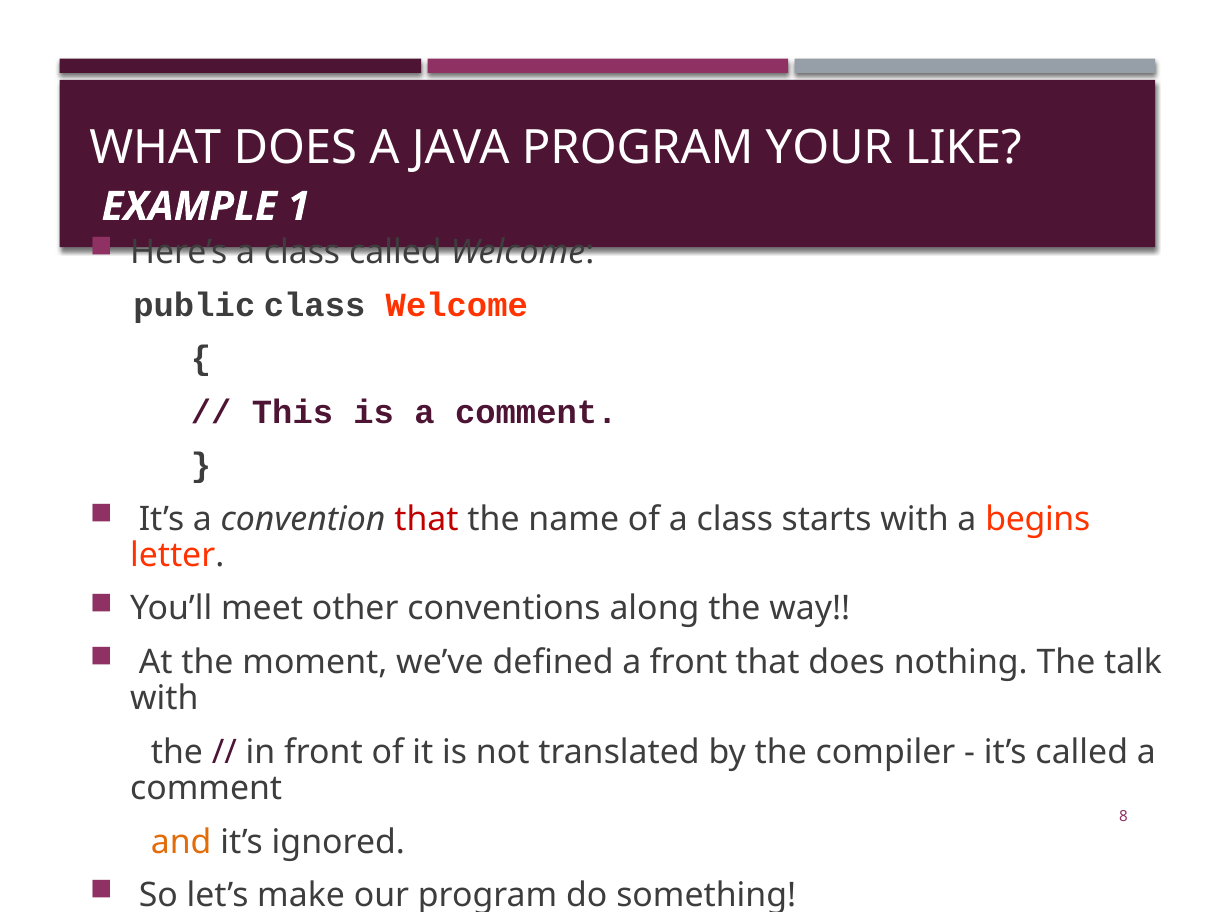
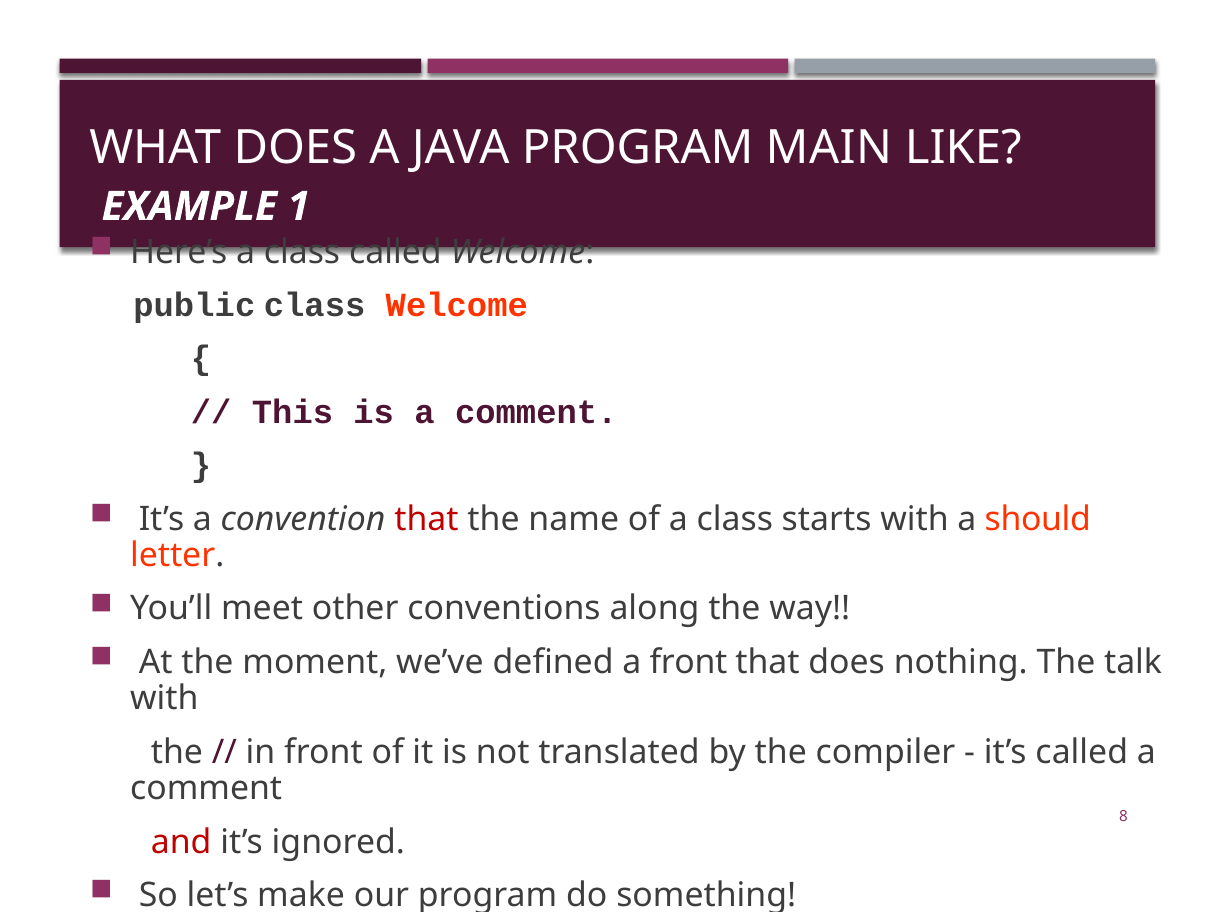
YOUR: YOUR -> MAIN (829, 147)
begins: begins -> should (1038, 519)
and colour: orange -> red (181, 842)
